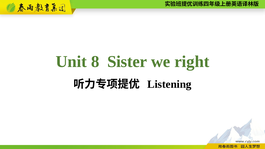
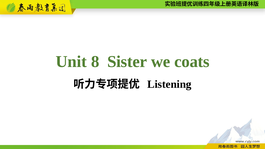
right: right -> coats (192, 62)
